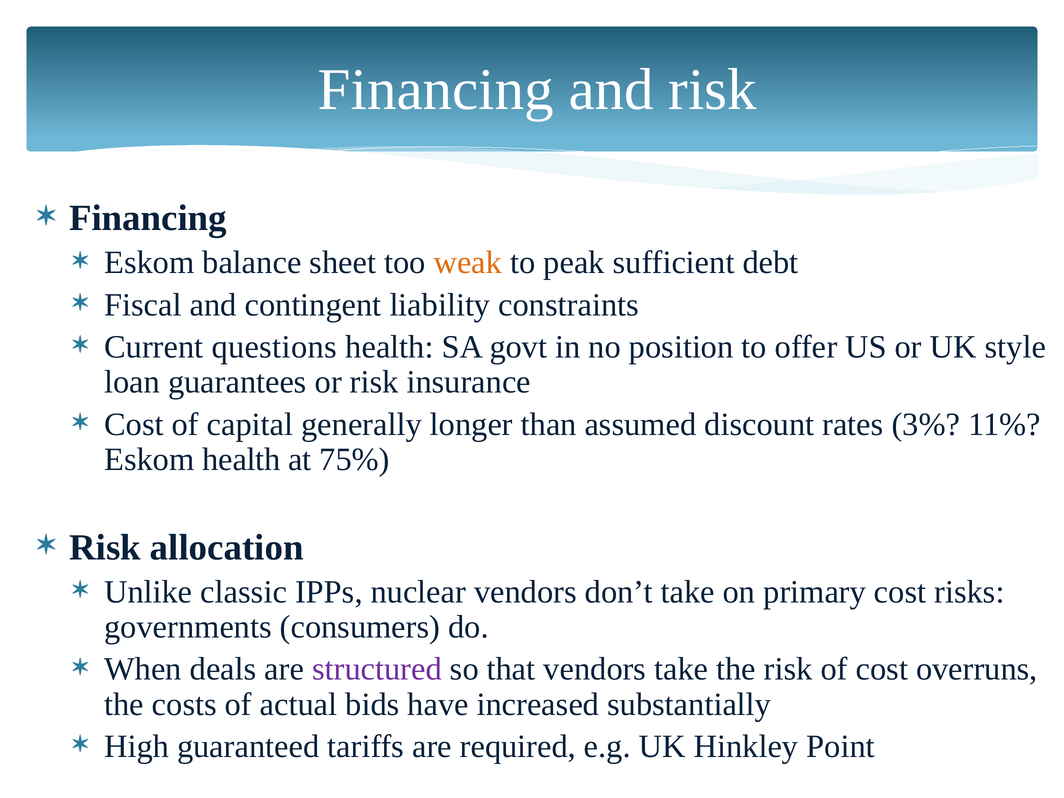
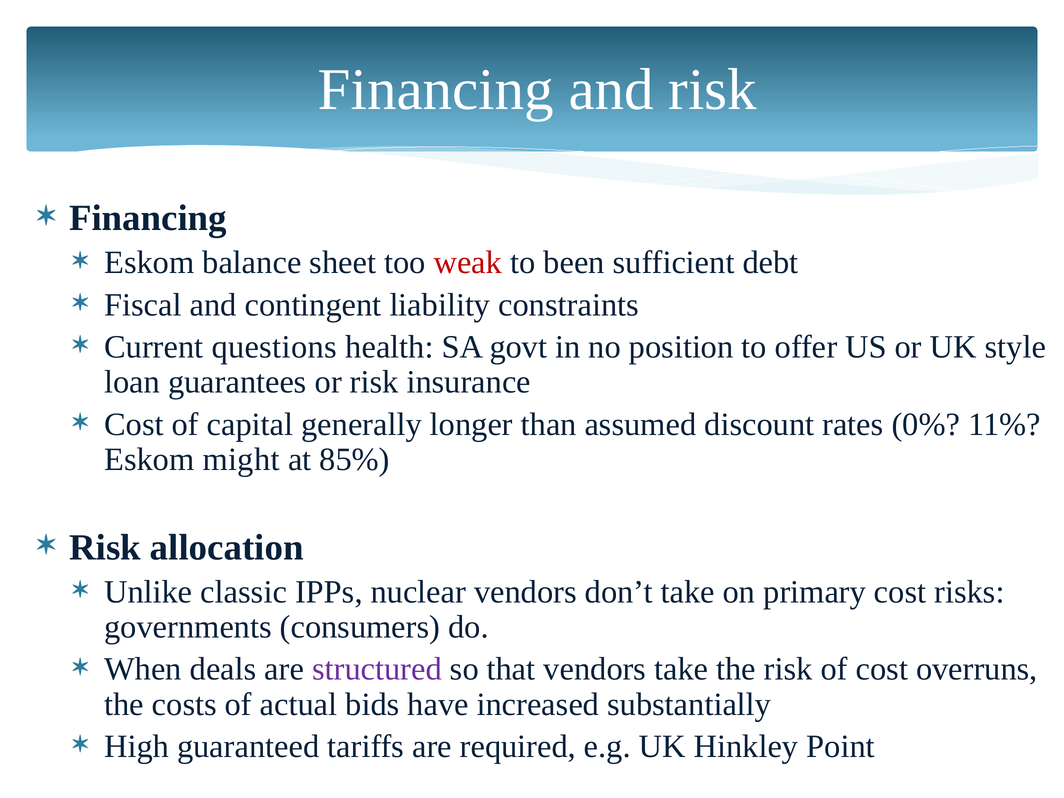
weak colour: orange -> red (468, 263)
peak: peak -> been (574, 263)
3%: 3% -> 0% (926, 424)
Eskom health: health -> might (241, 459)
75%: 75% -> 85% (355, 459)
